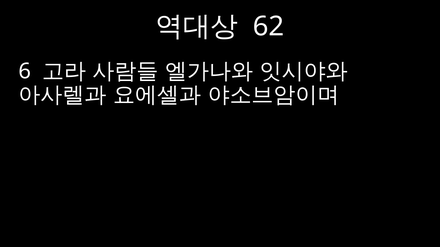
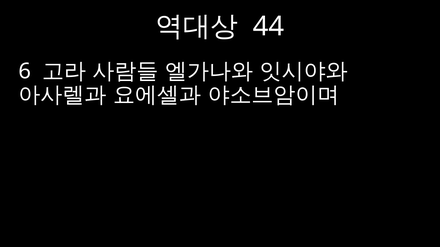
62: 62 -> 44 (269, 26)
